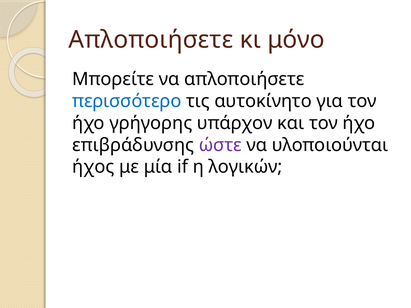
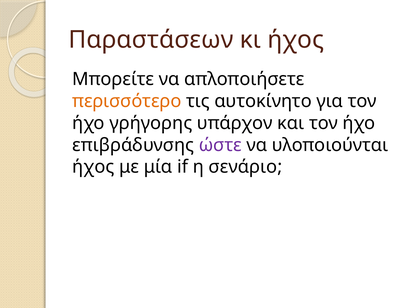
Απλοποιήσετε: Απλοποιήσετε -> Παραστάσεων (151, 40)
κι μόνο: μόνο -> ήχος (296, 40)
περισσότερο colour: blue -> orange (127, 101)
λογικών: λογικών -> σενάριο (245, 167)
